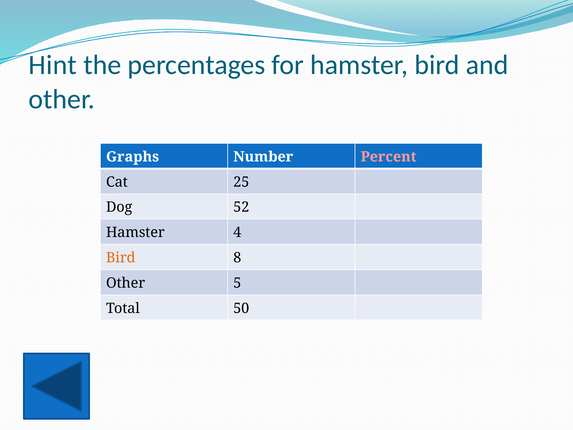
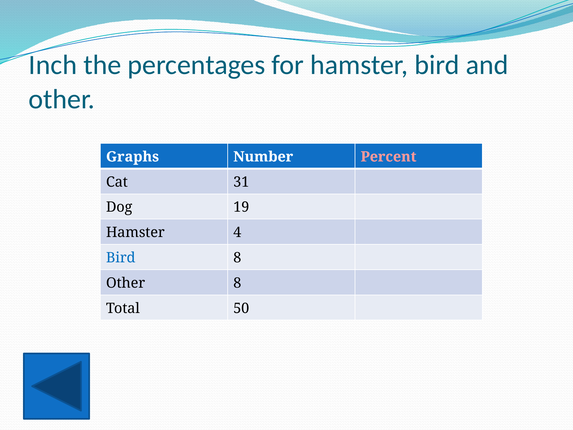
Hint: Hint -> Inch (53, 65)
25: 25 -> 31 (241, 182)
52: 52 -> 19 (241, 207)
Bird colour: orange -> blue (121, 258)
Other 5: 5 -> 8 (237, 283)
